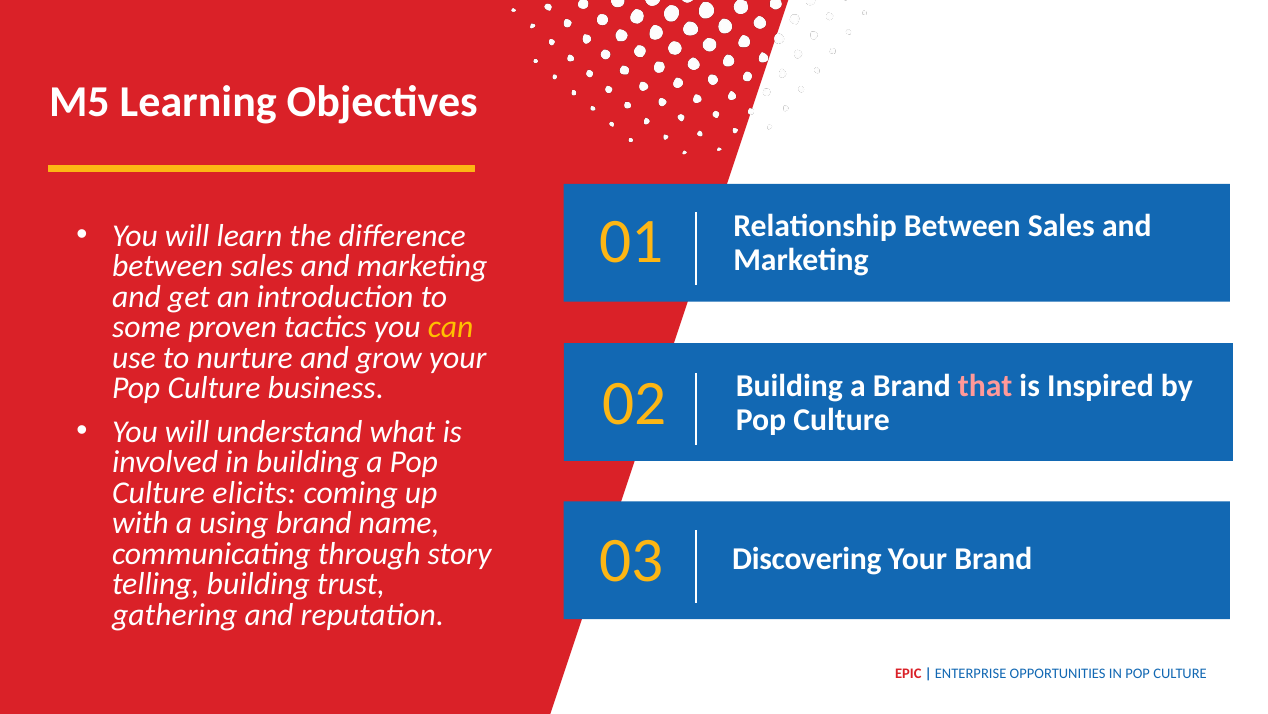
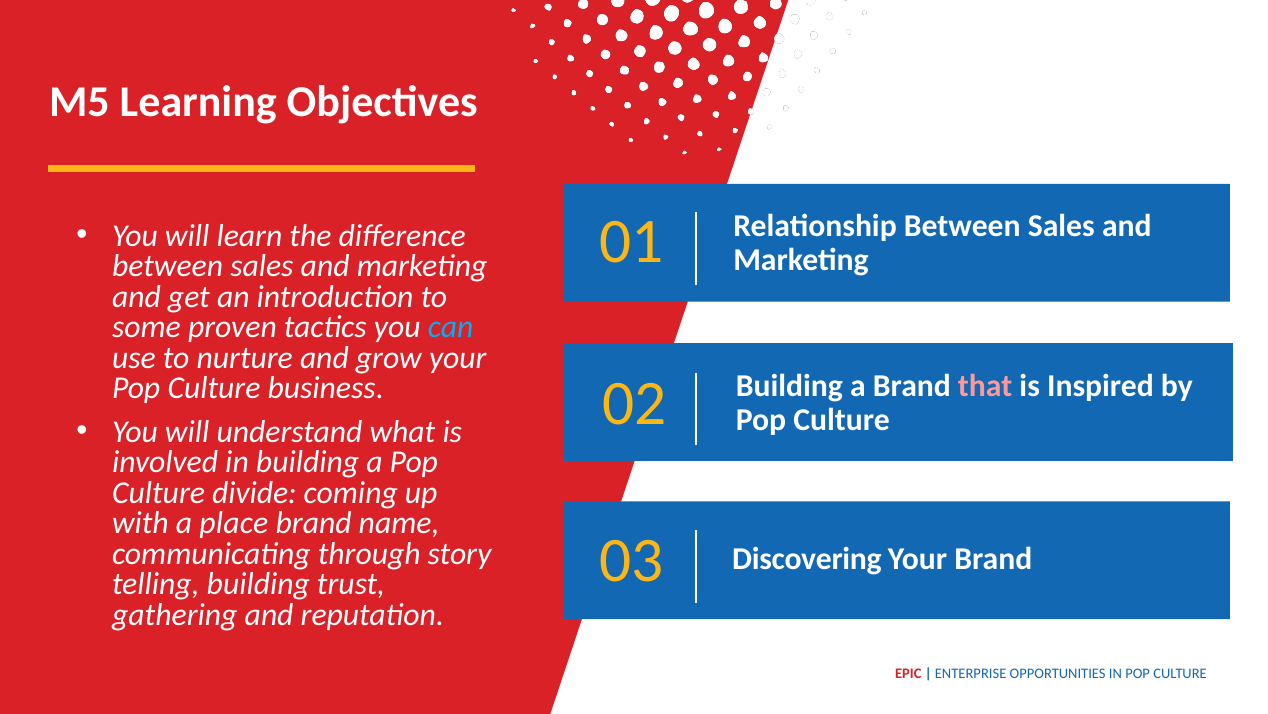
can colour: yellow -> light blue (451, 327)
elicits: elicits -> divide (254, 492)
using: using -> place (234, 523)
